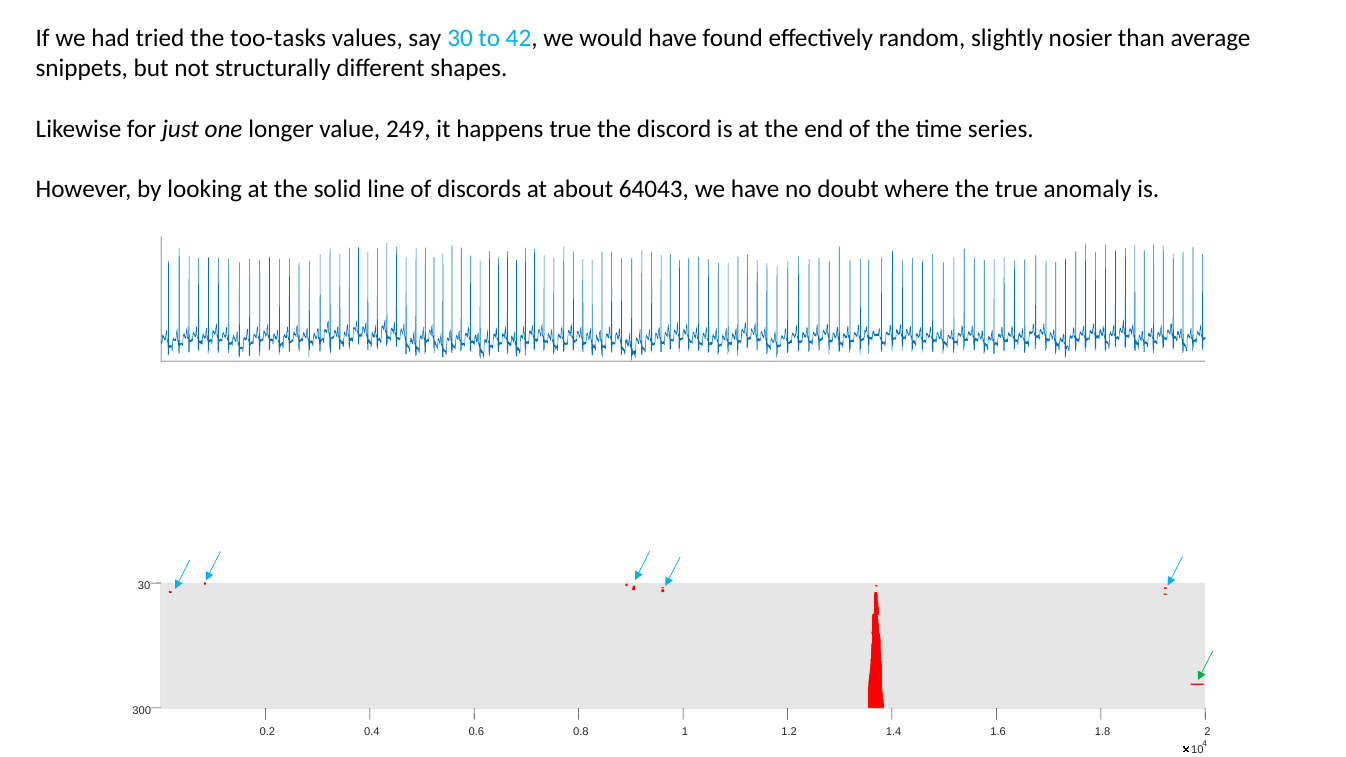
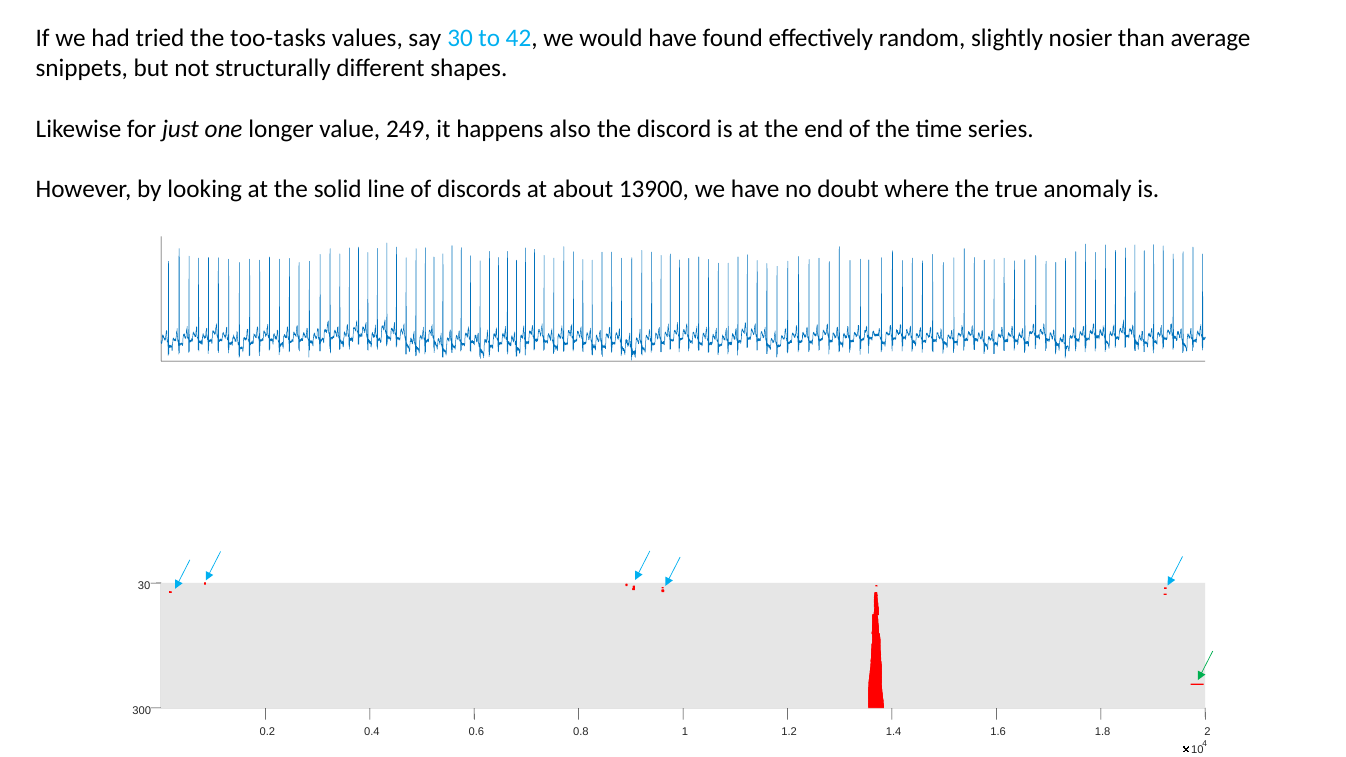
happens true: true -> also (570, 129)
64043: 64043 -> 13900 (654, 189)
